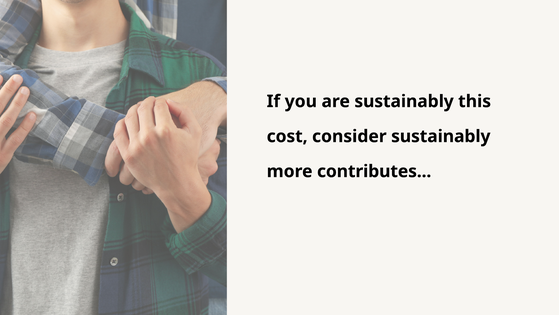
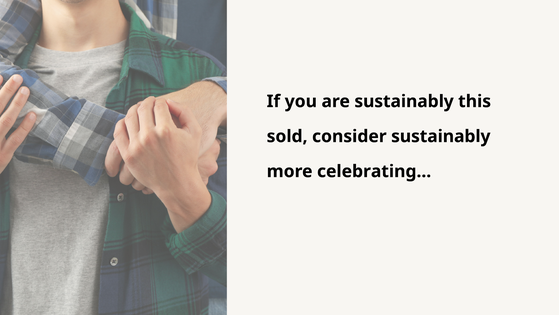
cost: cost -> sold (287, 136)
contributes: contributes -> celebrating (374, 171)
